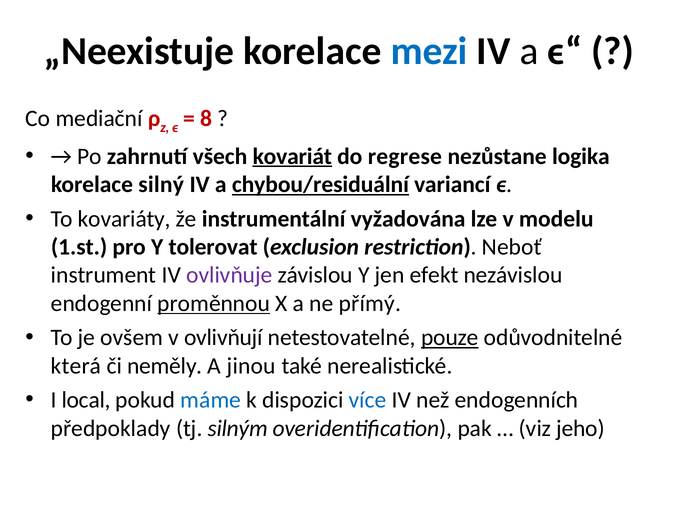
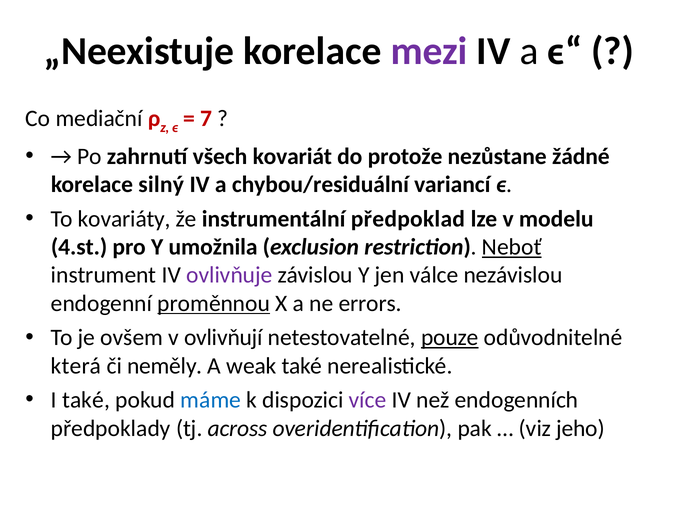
mezi colour: blue -> purple (429, 51)
8: 8 -> 7 (206, 119)
kovariát underline: present -> none (292, 156)
regrese: regrese -> protože (405, 156)
logika: logika -> žádné (581, 156)
chybou/residuální underline: present -> none (320, 185)
vyžadována: vyžadována -> předpoklad (408, 219)
1.st: 1.st -> 4.st (79, 247)
tolerovat: tolerovat -> umožnila (213, 247)
Neboť underline: none -> present (512, 247)
efekt: efekt -> válce (434, 275)
přímý: přímý -> errors (370, 304)
jinou: jinou -> weak (251, 366)
I local: local -> také (86, 400)
více colour: blue -> purple (368, 400)
silným: silným -> across (238, 429)
